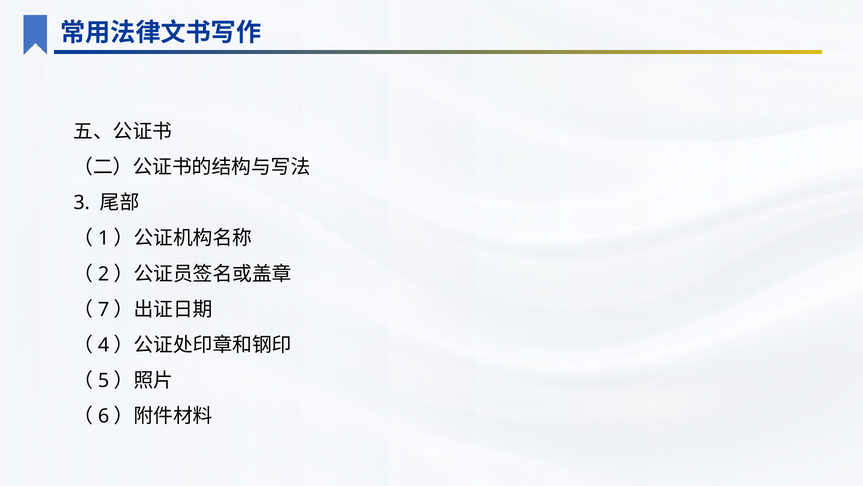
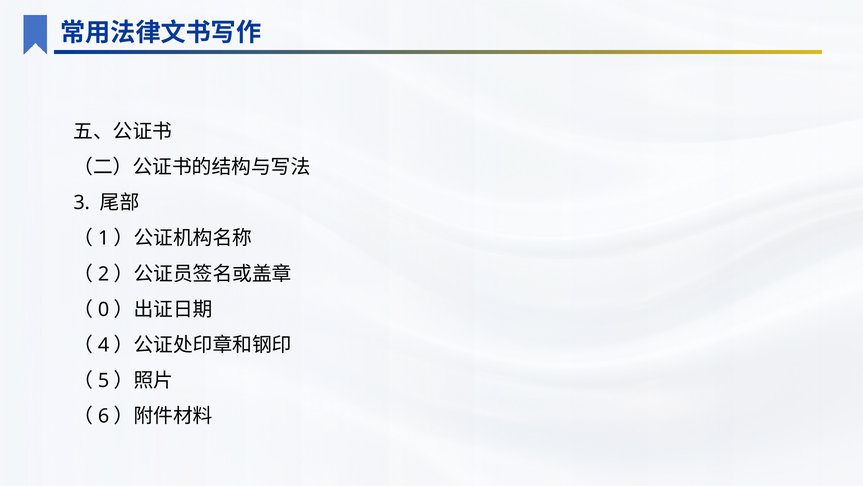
7: 7 -> 0 (104, 309)
